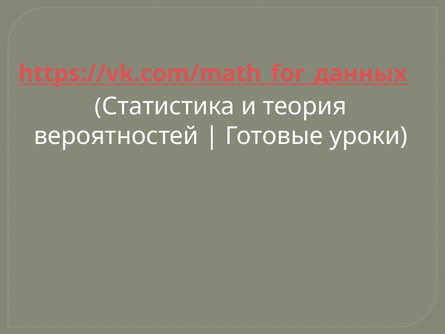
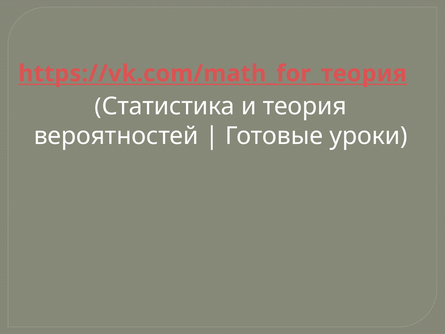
https://vk.com/math_for_данных: https://vk.com/math_for_данных -> https://vk.com/math_for_теория (213, 74)
